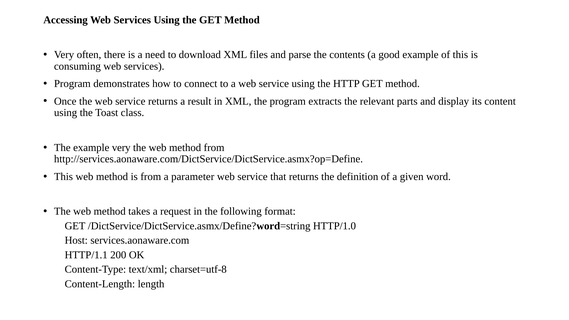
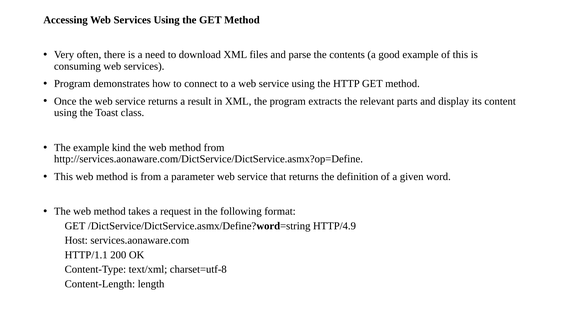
example very: very -> kind (121, 148)
HTTP/1.0: HTTP/1.0 -> HTTP/4.9 (335, 226)
